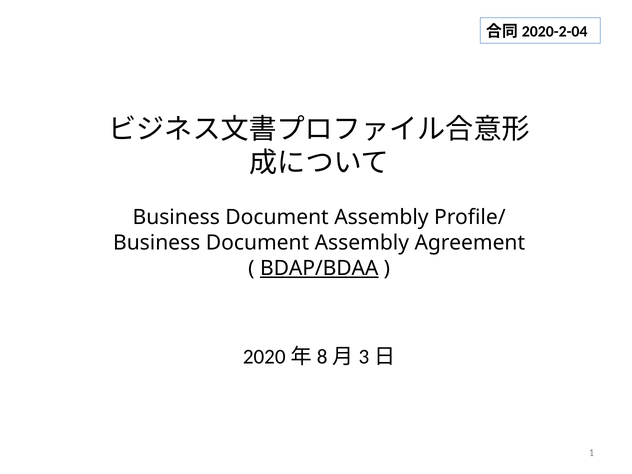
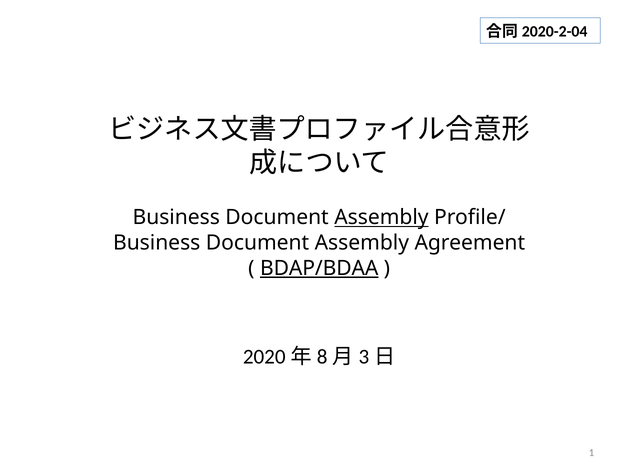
Assembly underline: none -> present (381, 218)
